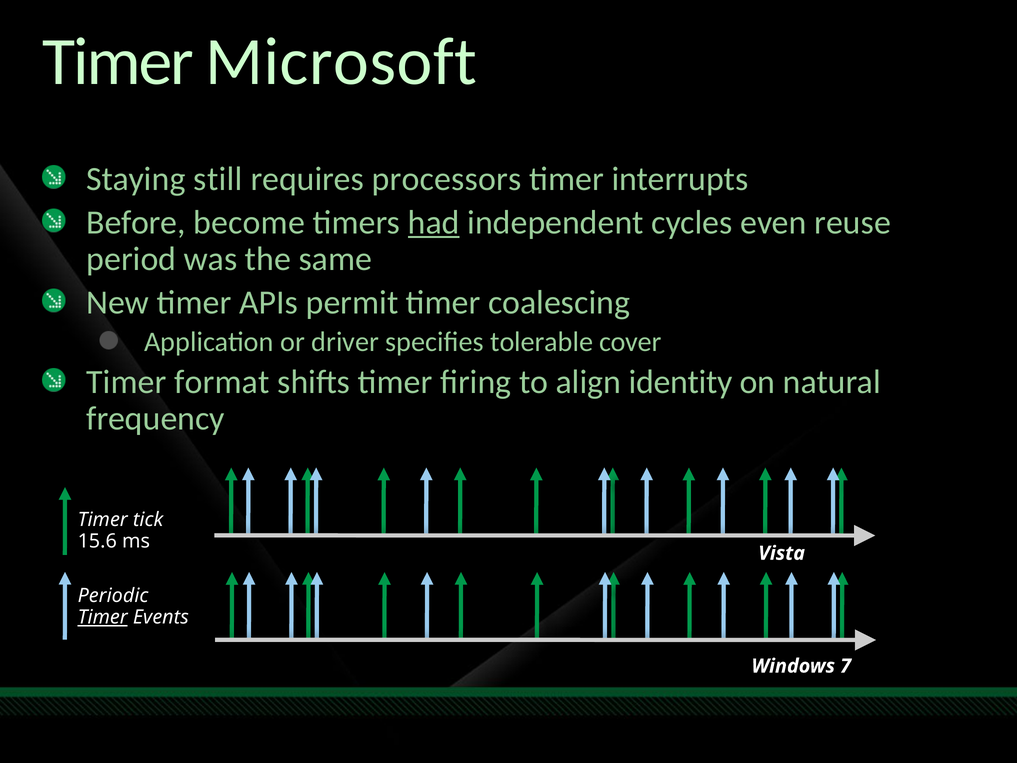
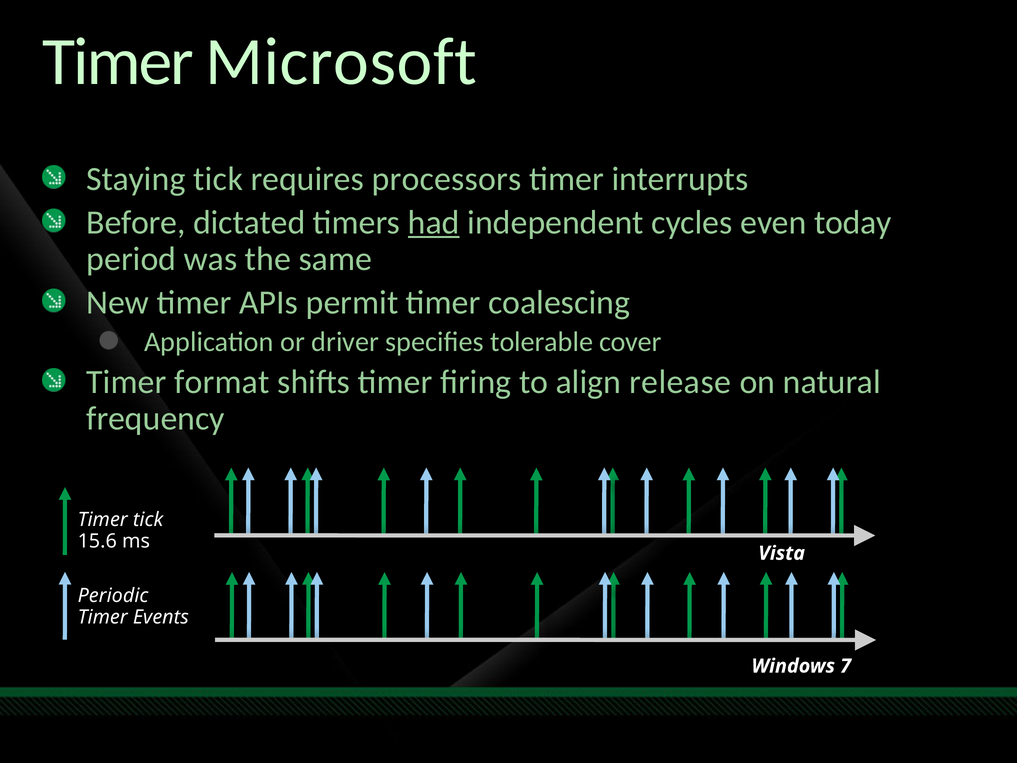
Staying still: still -> tick (218, 179)
become: become -> dictated (249, 223)
reuse: reuse -> today (853, 223)
identity: identity -> release (680, 382)
Timer underline: present -> none (103, 617)
